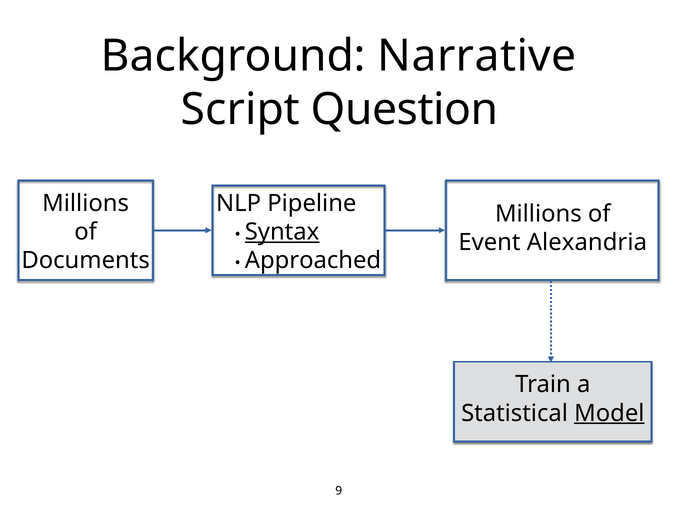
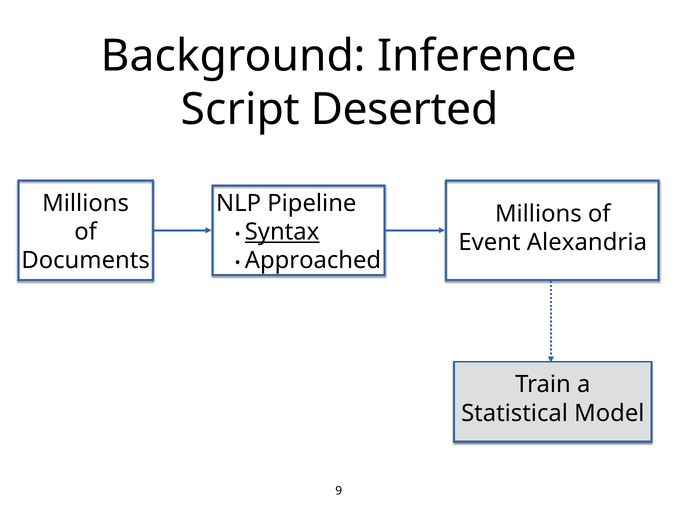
Narrative: Narrative -> Inference (477, 56)
Question: Question -> Deserted (404, 109)
Model underline: present -> none (609, 413)
